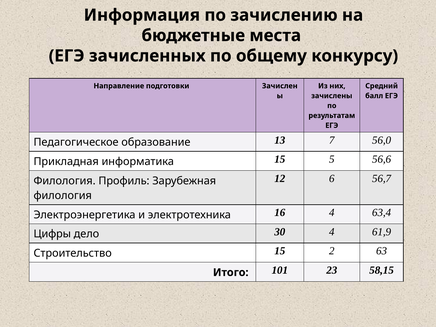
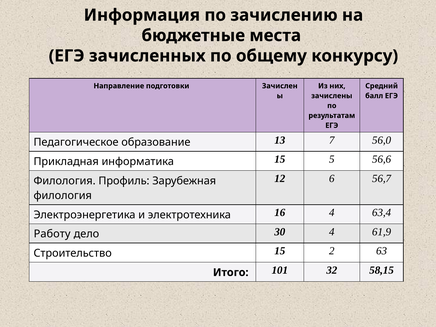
Цифры: Цифры -> Работу (52, 234)
23: 23 -> 32 (332, 270)
